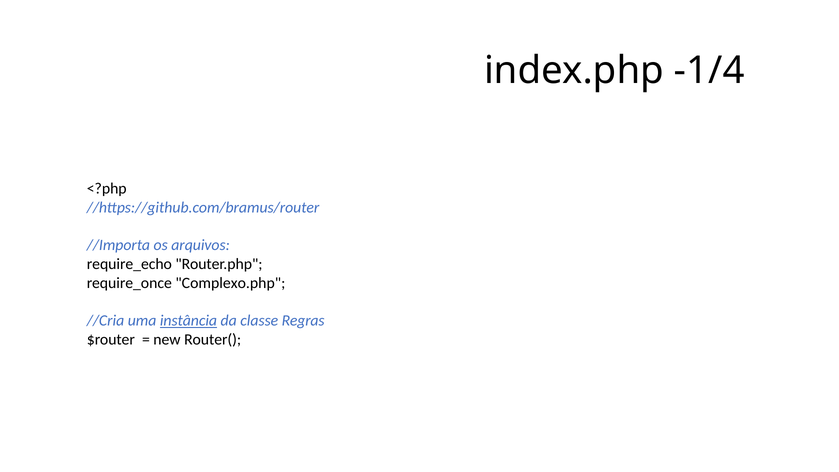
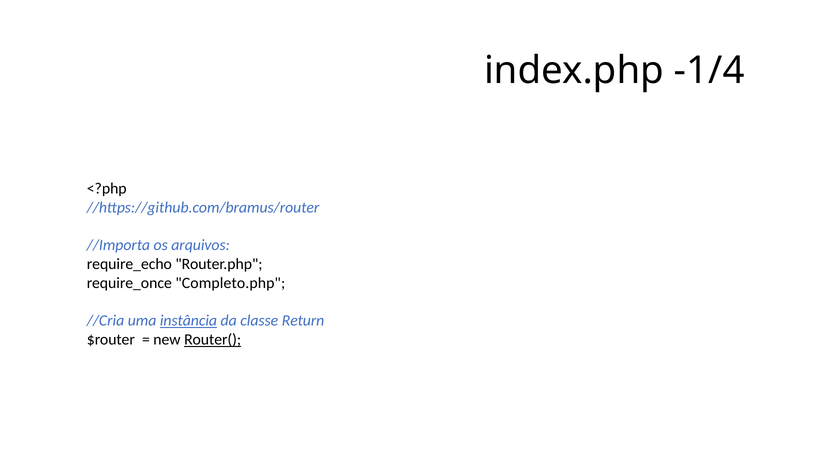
Complexo.php: Complexo.php -> Completo.php (230, 283)
Regras: Regras -> Return (303, 321)
Router( underline: none -> present (213, 340)
